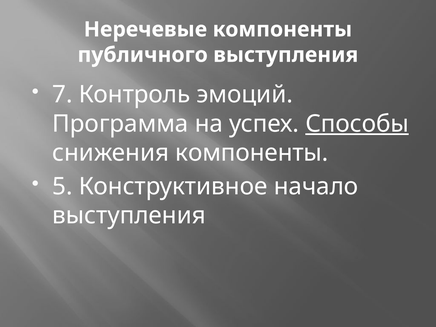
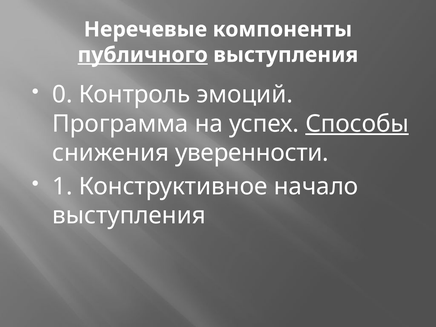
публичного underline: none -> present (143, 55)
7: 7 -> 0 (62, 95)
снижения компоненты: компоненты -> уверенности (252, 153)
5: 5 -> 1 (62, 187)
